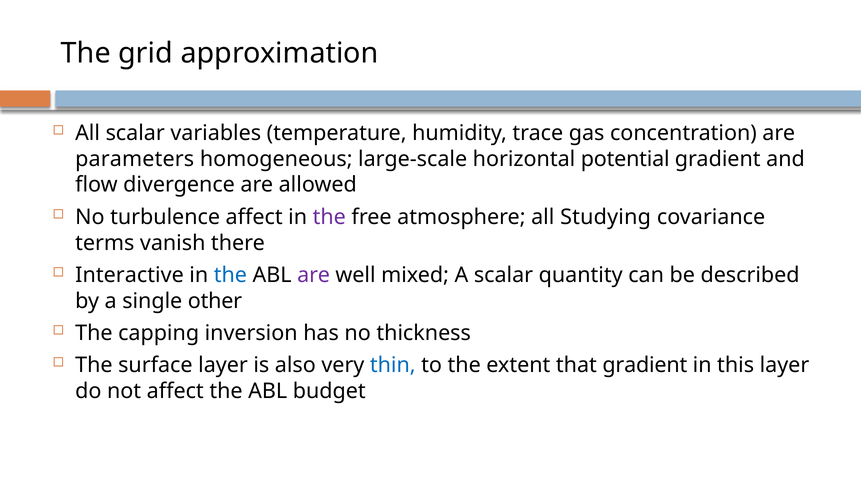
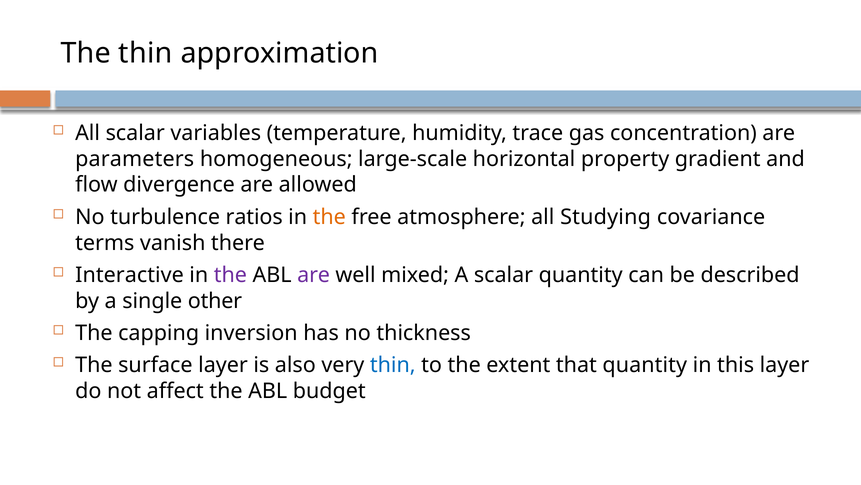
The grid: grid -> thin (146, 53)
potential: potential -> property (625, 159)
turbulence affect: affect -> ratios (254, 217)
the colour: purple -> orange (329, 217)
the colour: blue -> purple (230, 275)
that gradient: gradient -> quantity (645, 365)
